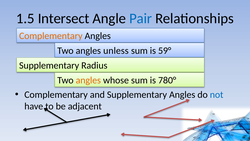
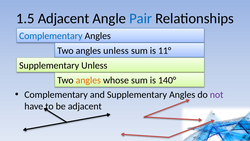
1.5 Intersect: Intersect -> Adjacent (64, 18)
Complementary colour: orange -> blue (51, 36)
59°: 59° -> 11° (165, 51)
Supplementary Radius: Radius -> Unless (94, 65)
780°: 780° -> 140° (167, 80)
not colour: blue -> purple (217, 94)
